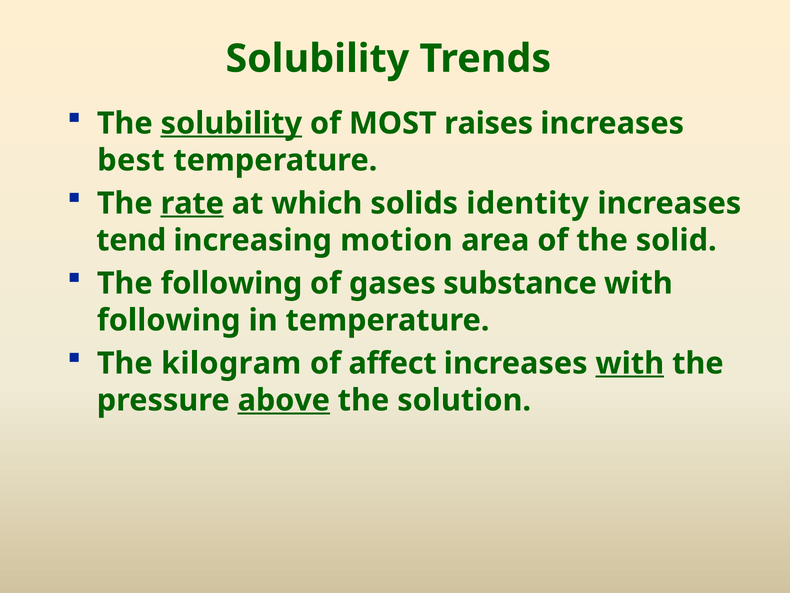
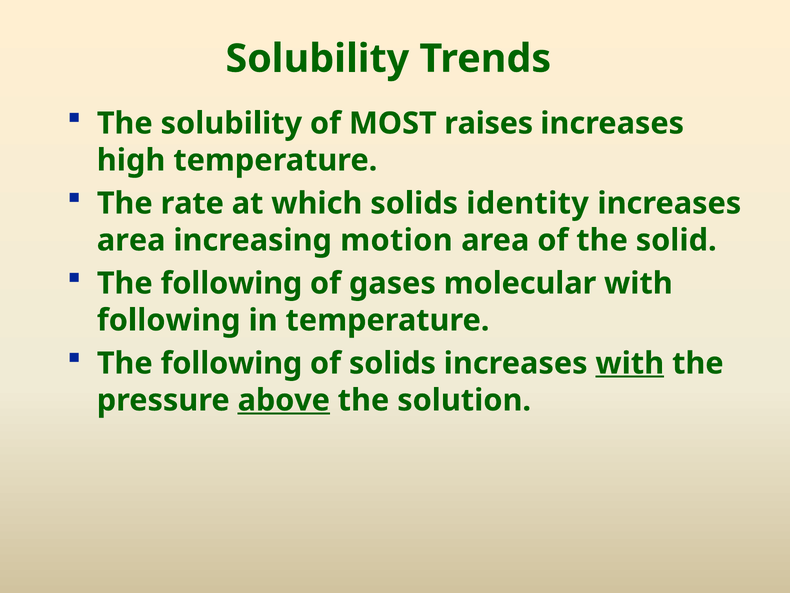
solubility underline: present -> none (231, 123)
best: best -> high (131, 160)
rate underline: present -> none (192, 203)
tend: tend -> area (131, 240)
substance: substance -> molecular (520, 283)
kilogram: kilogram -> following (231, 363)
of affect: affect -> solids (392, 363)
